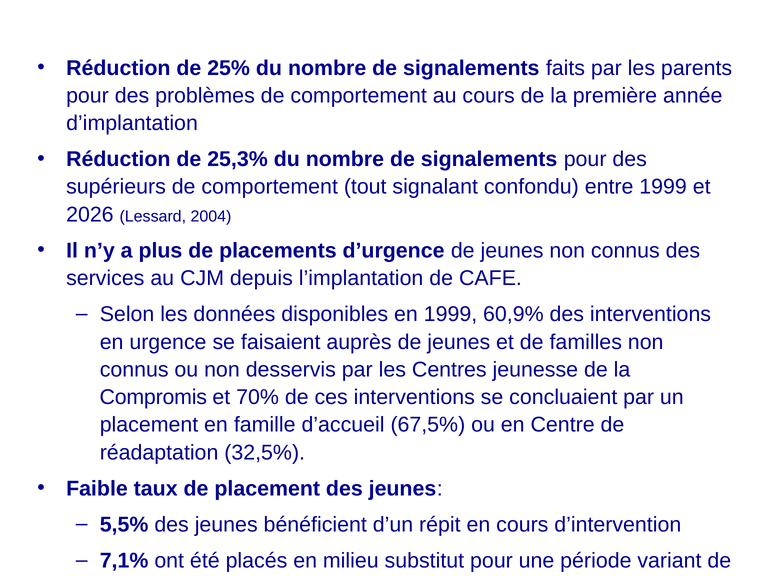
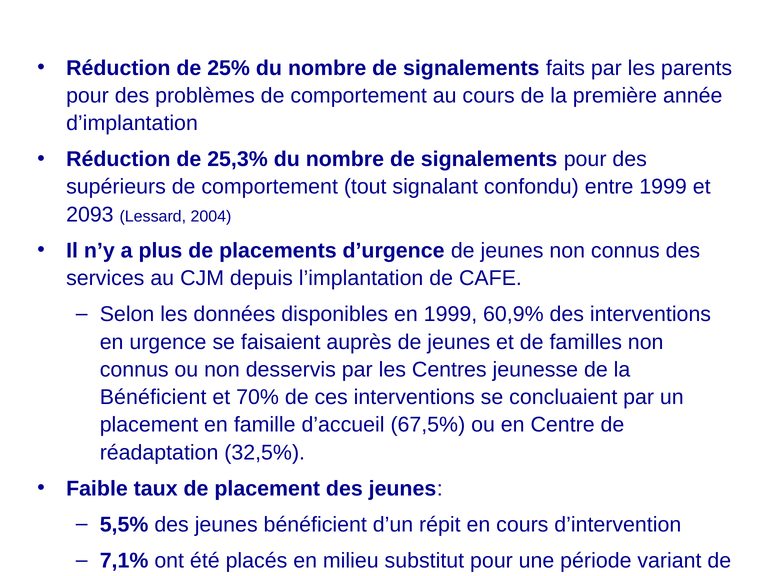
2026: 2026 -> 2093 (90, 215)
Compromis: Compromis -> Bénéficient (153, 397)
